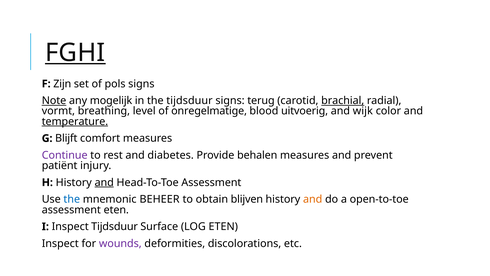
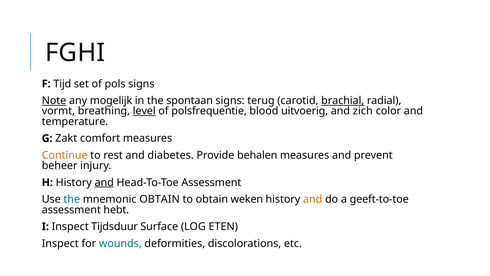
FGHI underline: present -> none (75, 53)
Zijn: Zijn -> Tijd (62, 84)
the tijdsduur: tijdsduur -> spontaan (190, 101)
level underline: none -> present (144, 111)
onregelmatige: onregelmatige -> polsfrequentie (209, 111)
wijk: wijk -> zich (363, 111)
temperature underline: present -> none (75, 121)
Blijft: Blijft -> Zakt (66, 138)
Continue colour: purple -> orange (65, 155)
patiënt: patiënt -> beheer (60, 165)
mnemonic BEHEER: BEHEER -> OBTAIN (160, 199)
blijven: blijven -> weken (247, 199)
open-to-toe: open-to-toe -> geeft-to-toe (379, 199)
assessment eten: eten -> hebt (116, 210)
wounds colour: purple -> blue (120, 243)
